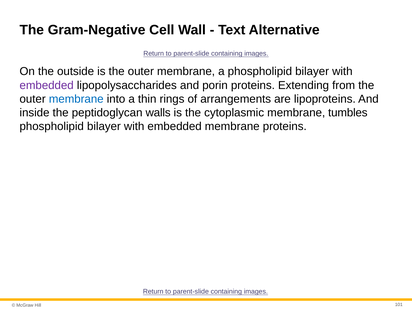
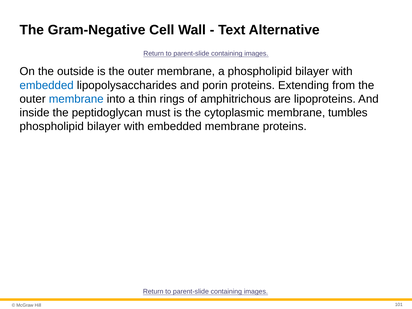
embedded colour: purple -> blue (47, 85)
arrangements: arrangements -> amphitrichous (236, 99)
walls: walls -> must (158, 113)
